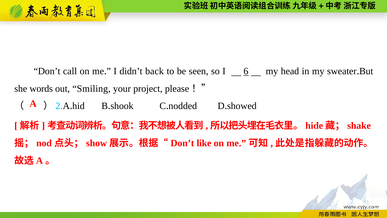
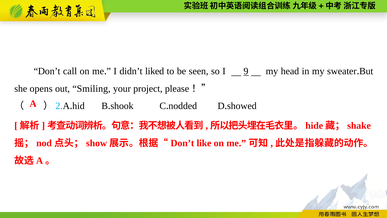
back: back -> liked (155, 71)
6: 6 -> 9 (246, 71)
words: words -> opens (41, 88)
